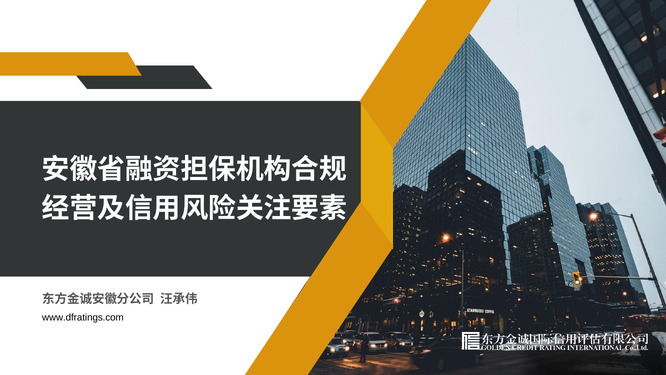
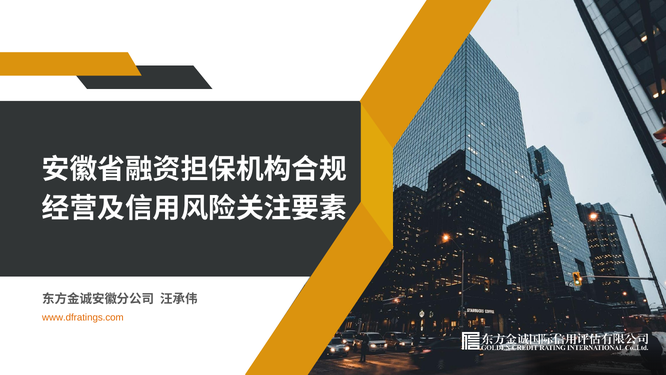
www.dfratings.com colour: black -> orange (83, 317)
